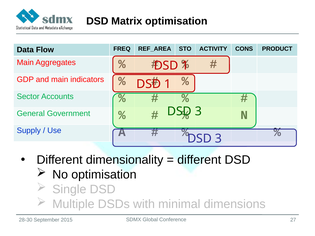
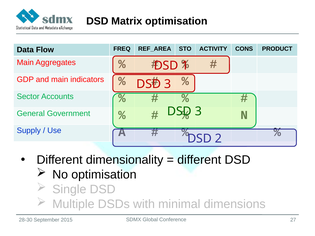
1: 1 -> 3 (168, 84)
3: 3 -> 2 (218, 139)
